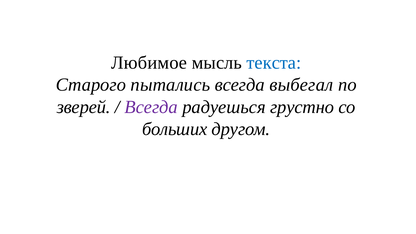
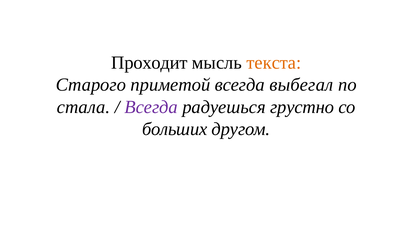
Любимое: Любимое -> Проходит (149, 63)
текста colour: blue -> orange (274, 63)
пытались: пытались -> приметой (170, 85)
зверей: зверей -> стала (83, 107)
